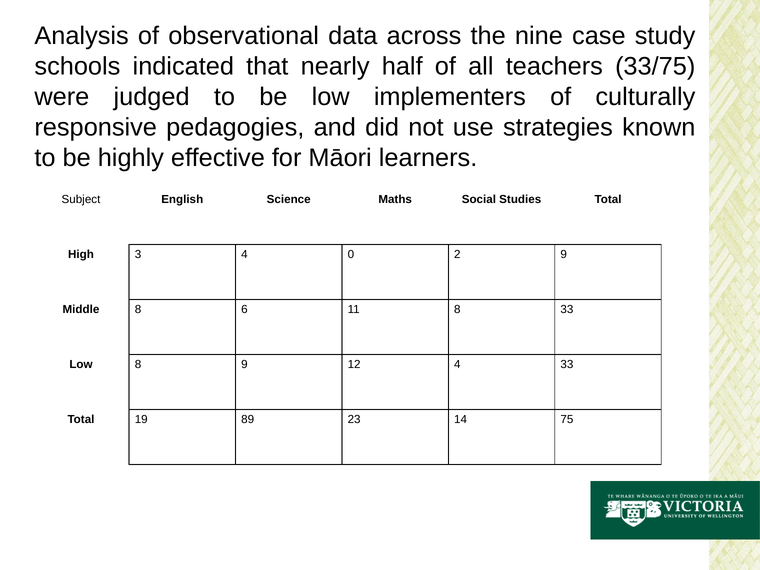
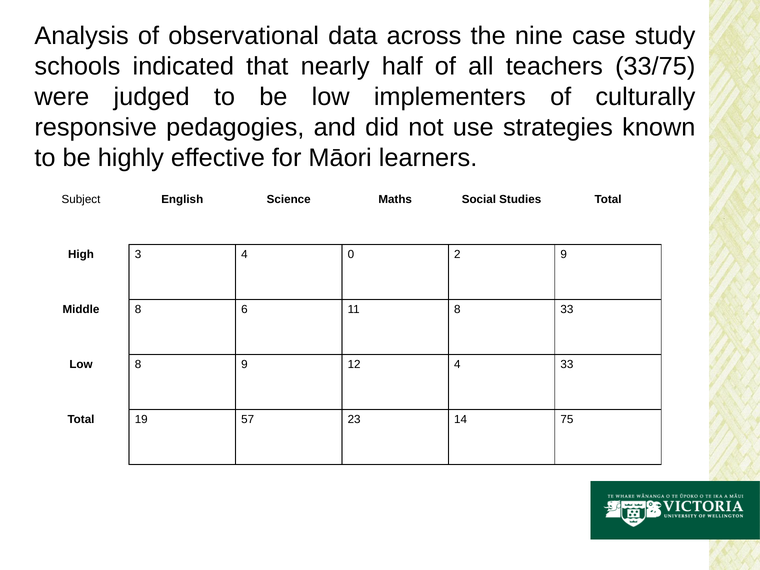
89: 89 -> 57 (248, 420)
